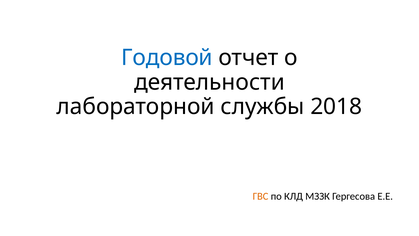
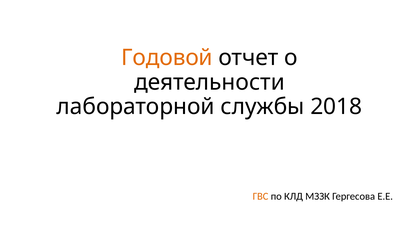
Годовой colour: blue -> orange (167, 58)
